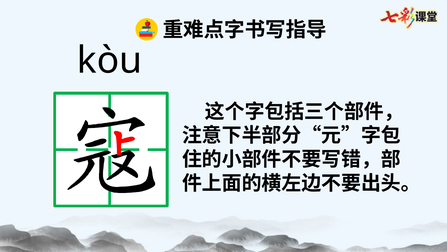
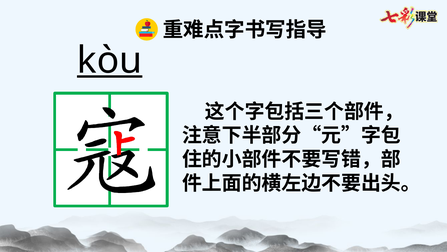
kòu underline: none -> present (110, 60)
